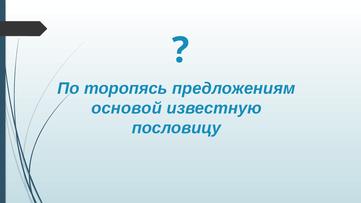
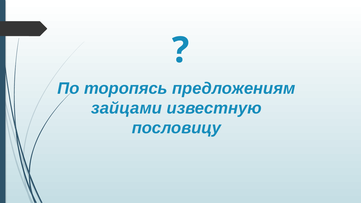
основой: основой -> зайцами (127, 108)
